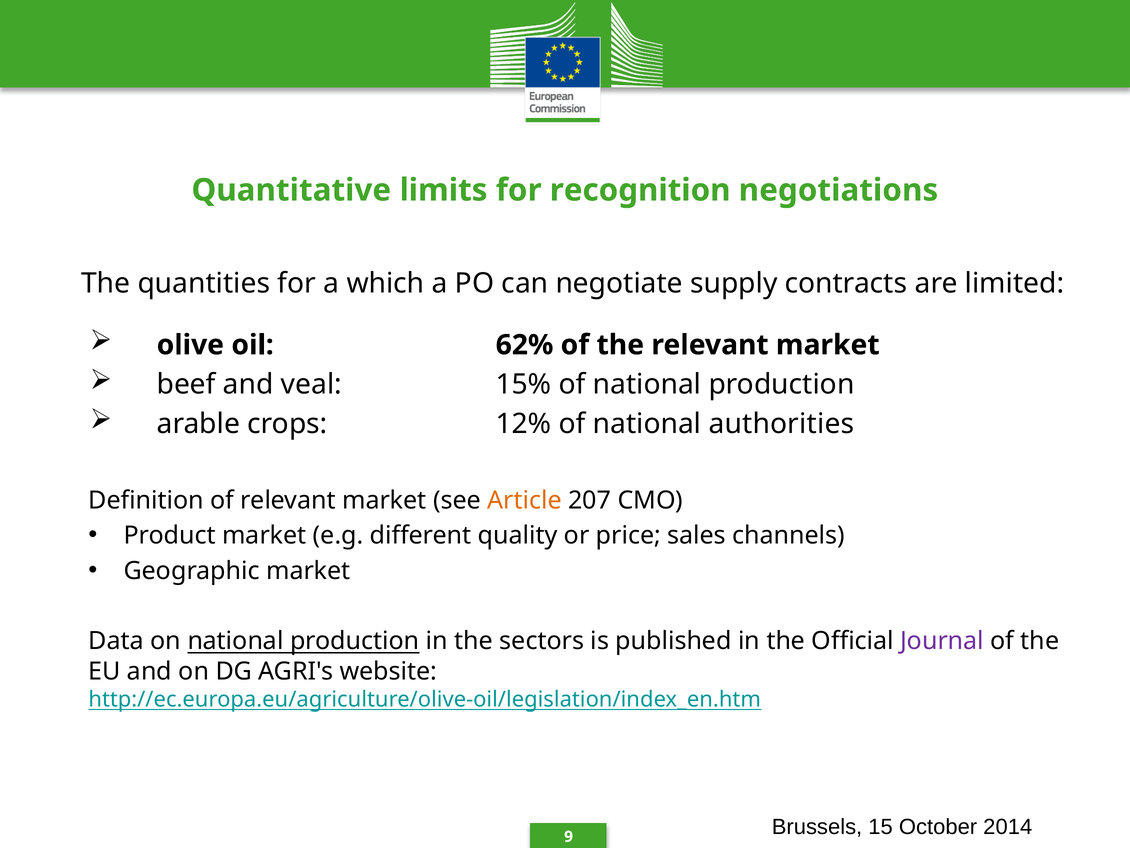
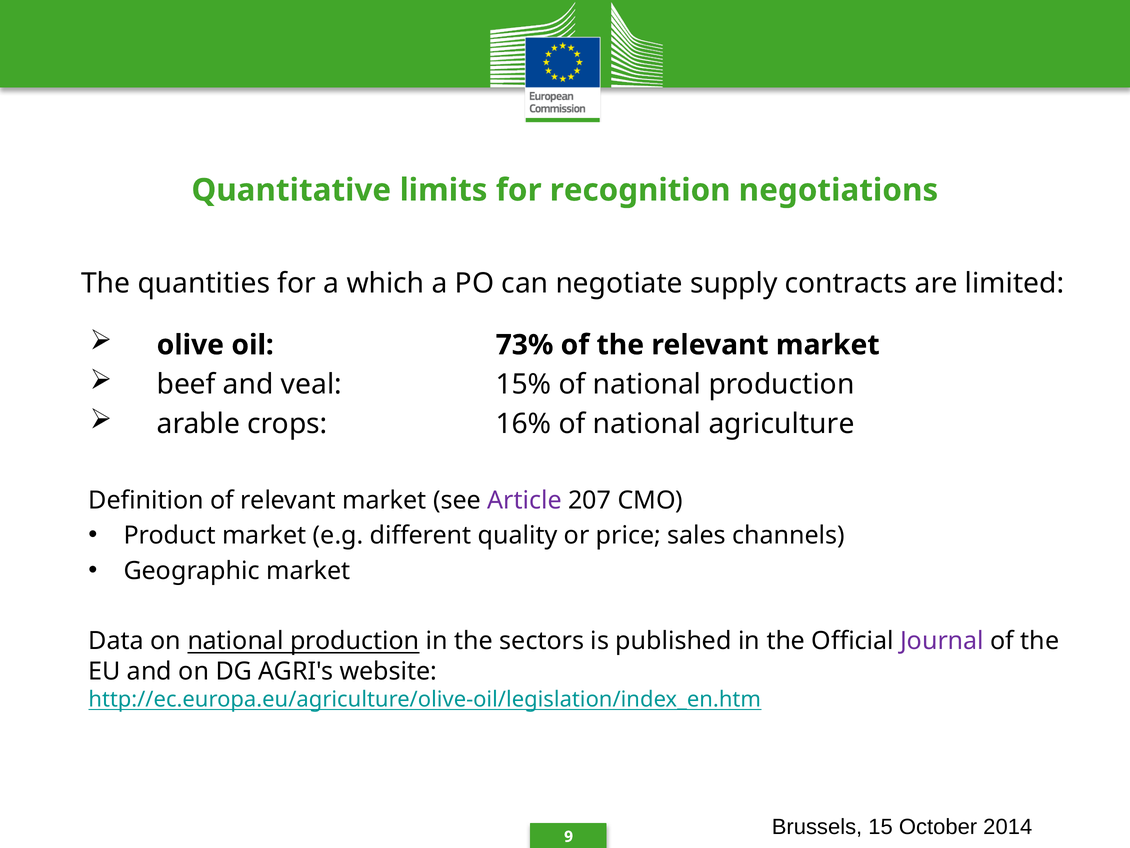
62%: 62% -> 73% (525, 345)
12%: 12% -> 16% (524, 424)
authorities: authorities -> agriculture (781, 424)
Article colour: orange -> purple (524, 500)
